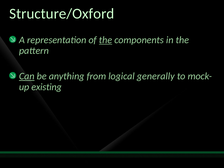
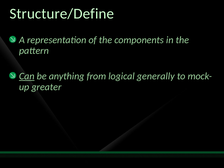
Structure/Oxford: Structure/Oxford -> Structure/Define (62, 14)
the underline: present -> none (106, 40)
existing: existing -> greater (46, 87)
